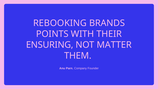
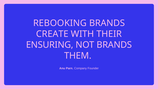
POINTS: POINTS -> CREATE (52, 34)
NOT MATTER: MATTER -> BRANDS (114, 45)
